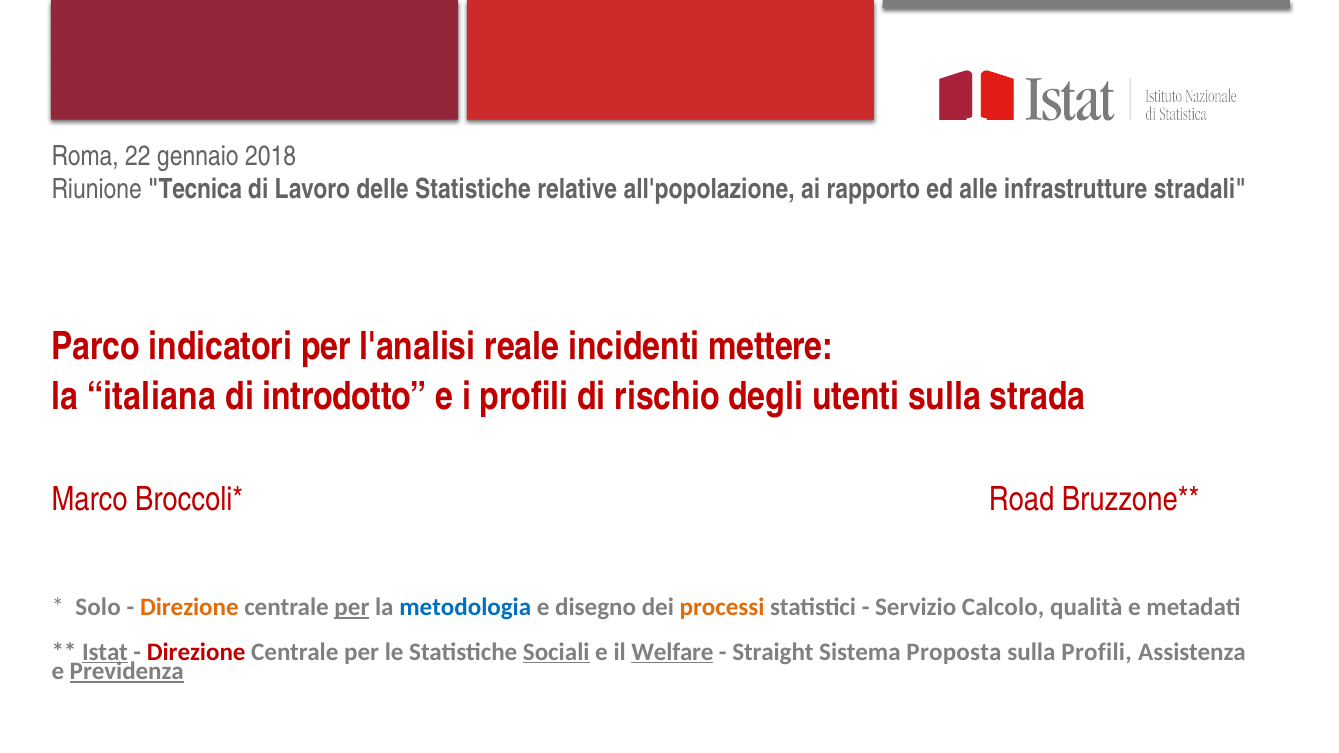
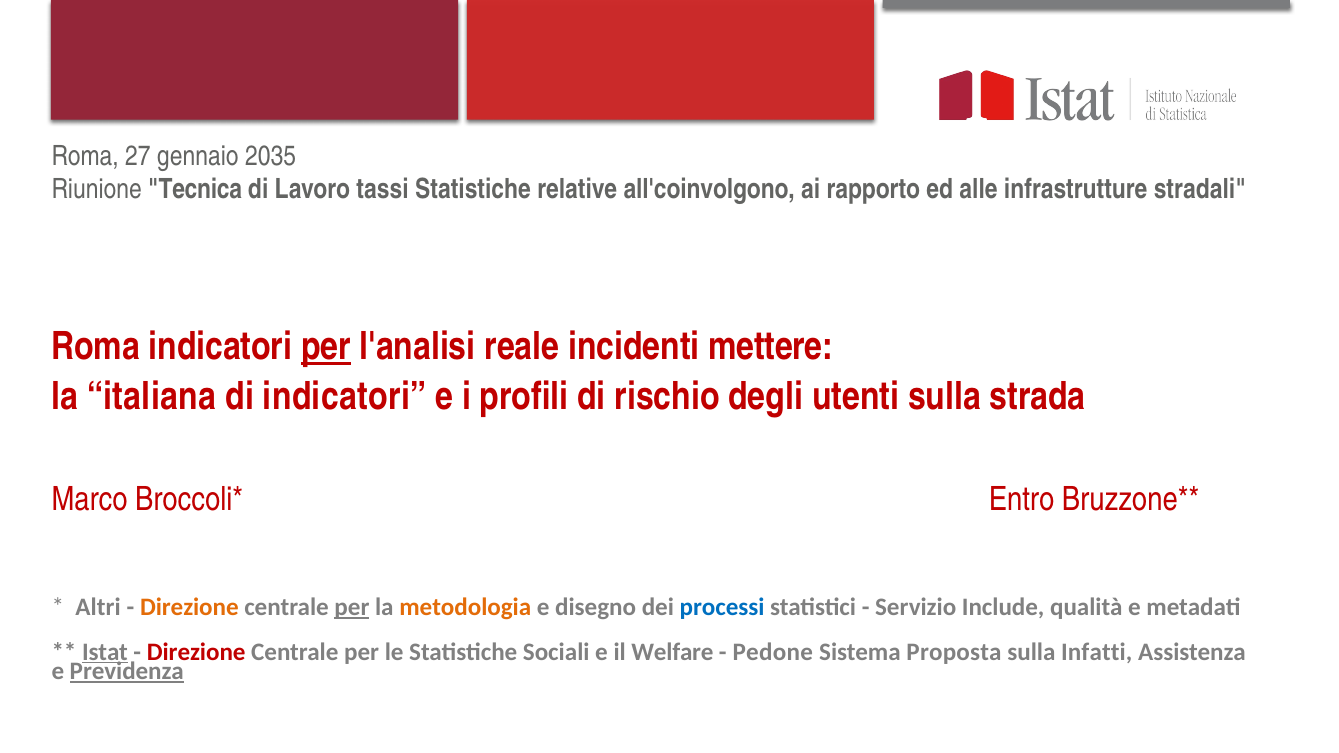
22: 22 -> 27 (138, 156)
2018: 2018 -> 2035 (271, 156)
delle: delle -> tassi (383, 190)
all'popolazione: all'popolazione -> all'coinvolgono (709, 190)
Parco: Parco -> Roma (96, 347)
per underline: none -> present (326, 347)
di introdotto: introdotto -> indicatori (345, 397)
Road: Road -> Entro (1022, 500)
Solo: Solo -> Altri (98, 607)
metodologia colour: blue -> orange (465, 607)
processi colour: orange -> blue (722, 607)
Calcolo: Calcolo -> Include (1003, 607)
Sociali underline: present -> none (556, 652)
Welfare underline: present -> none (673, 652)
Straight: Straight -> Pedone (773, 652)
sulla Profili: Profili -> Infatti (1097, 652)
